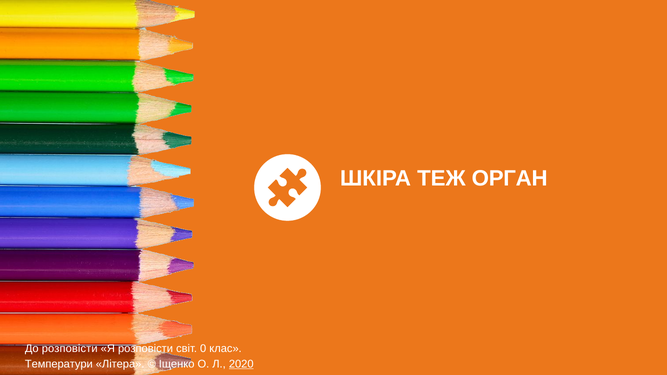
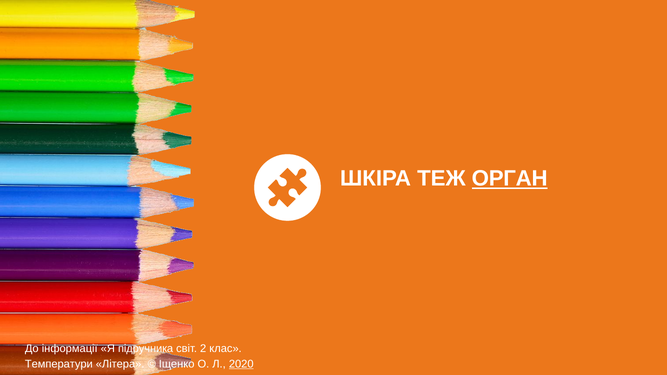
ОРГАН underline: none -> present (510, 179)
До розповісти: розповісти -> інформації (70, 349)
Я розповісти: розповісти -> підручника (146, 349)
0: 0 -> 2 (203, 349)
